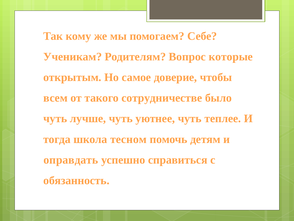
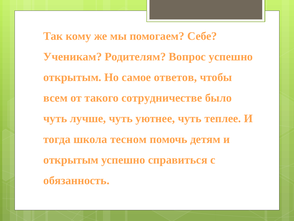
Вопрос которые: которые -> успешно (231, 57)
доверие: доверие -> ответов (175, 77)
оправдать: оправдать -> открытым (71, 160)
